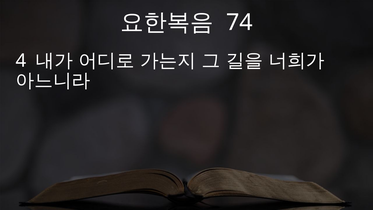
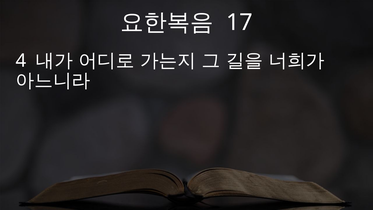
74: 74 -> 17 (239, 22)
